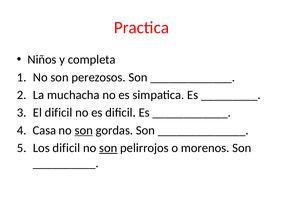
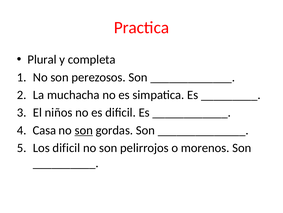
Niños: Niños -> Plural (42, 59)
El dificil: dificil -> niños (59, 112)
son underline: present -> none (108, 147)
